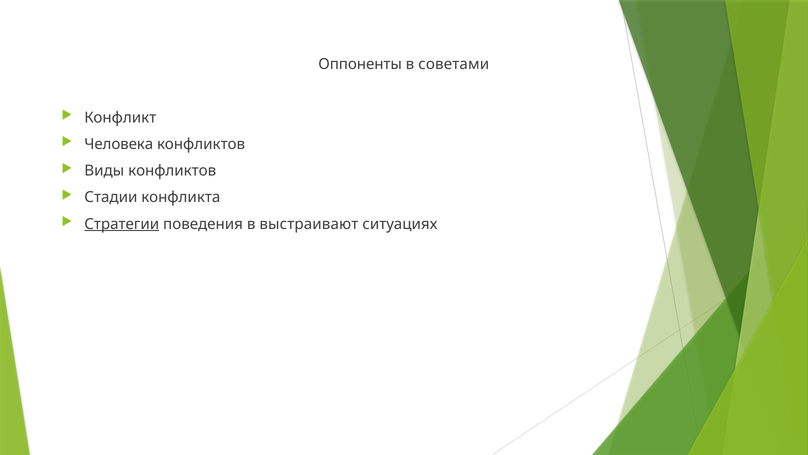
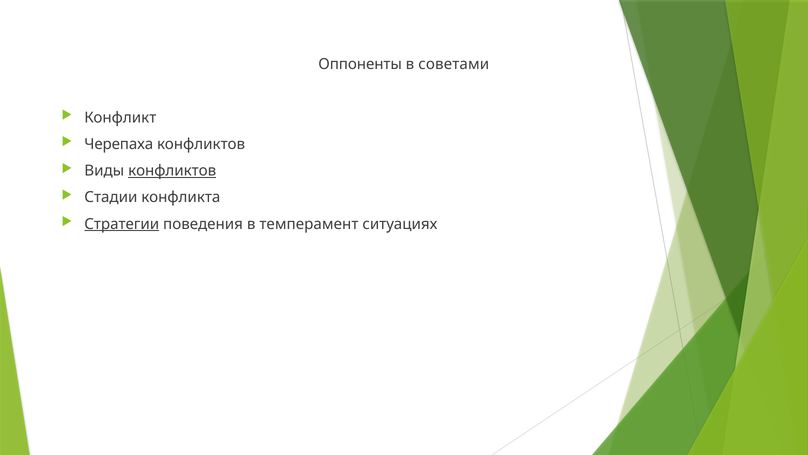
Человека: Человека -> Черепаха (119, 144)
конфликтов underline: none -> present (172, 171)
выстраивают: выстраивают -> темперамент (309, 224)
